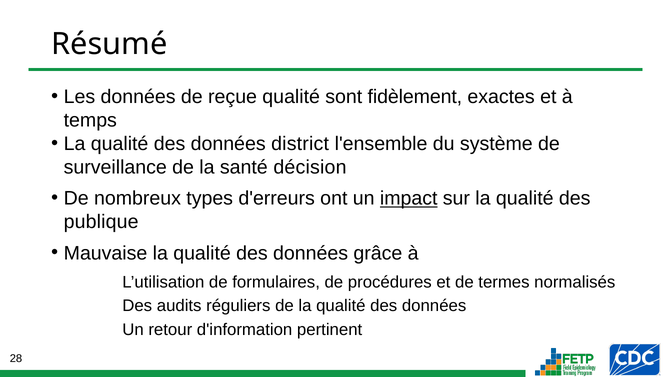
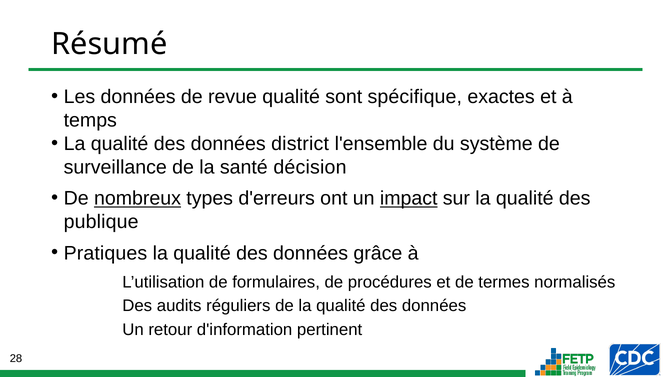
reçue: reçue -> revue (233, 97)
fidèlement: fidèlement -> spécifique (415, 97)
nombreux underline: none -> present (138, 199)
Mauvaise: Mauvaise -> Pratiques (105, 253)
